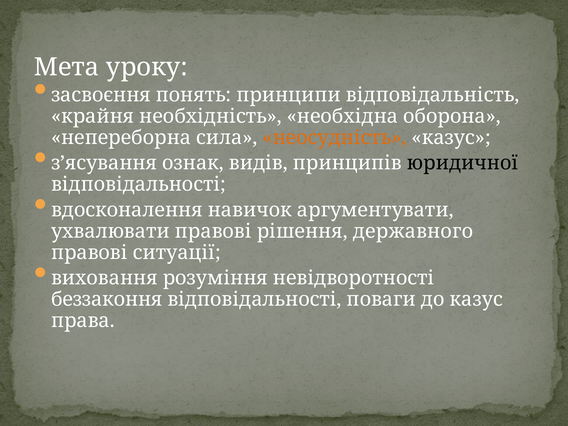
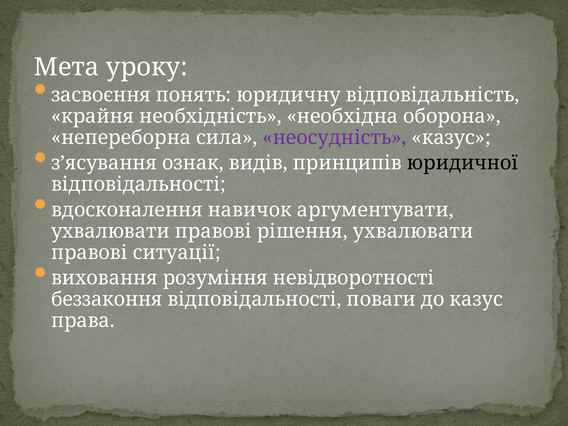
принципи: принципи -> юридичну (289, 95)
неосудність colour: orange -> purple (335, 138)
рішення державного: державного -> ухвалювати (413, 231)
